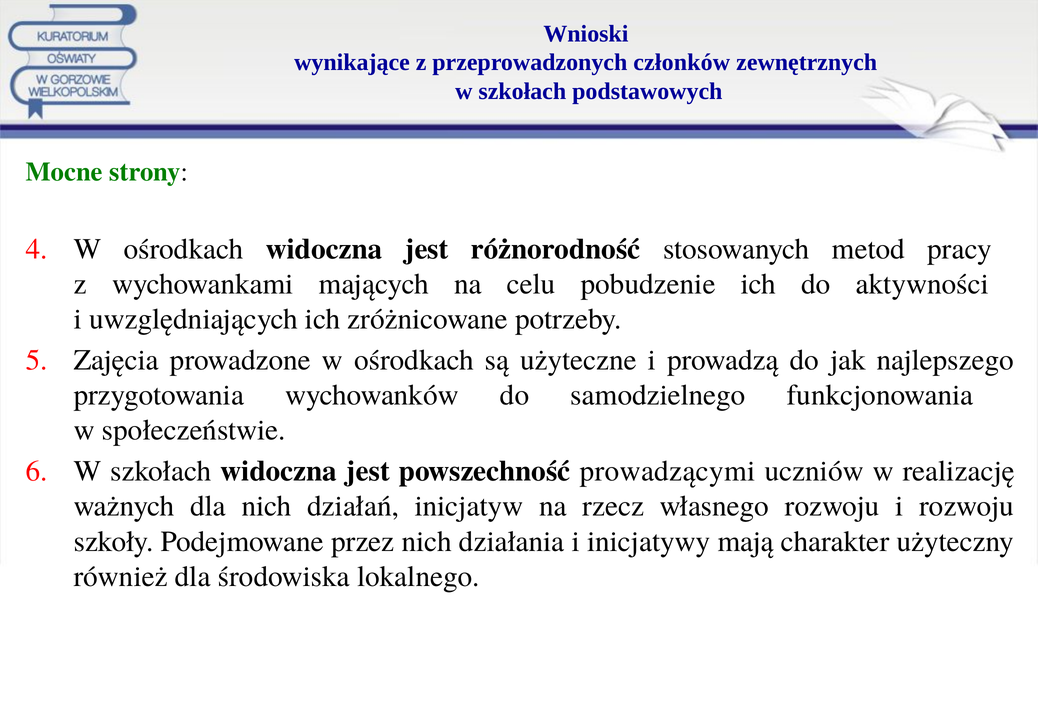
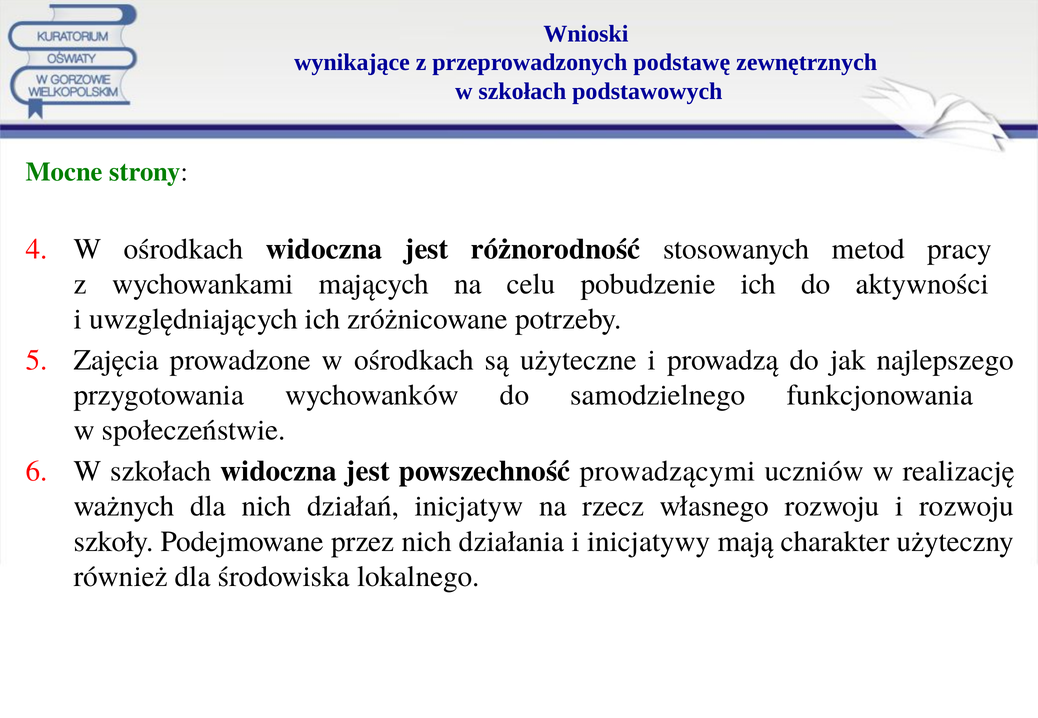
członków: członków -> podstawę (682, 63)
